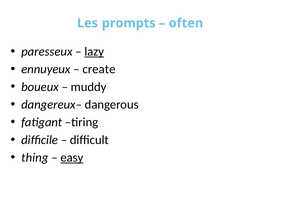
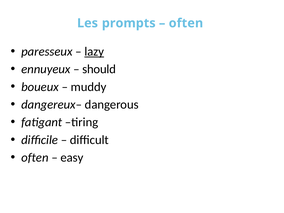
create: create -> should (99, 69)
thing: thing -> often (35, 158)
easy underline: present -> none (72, 158)
